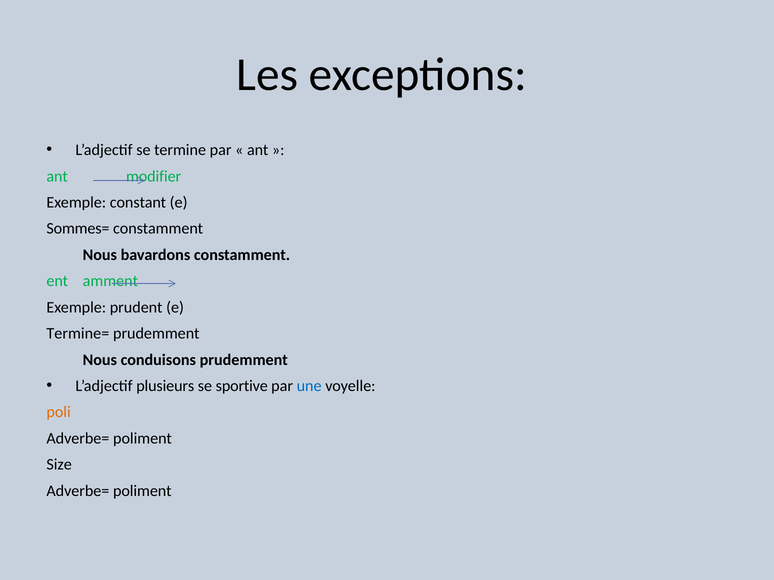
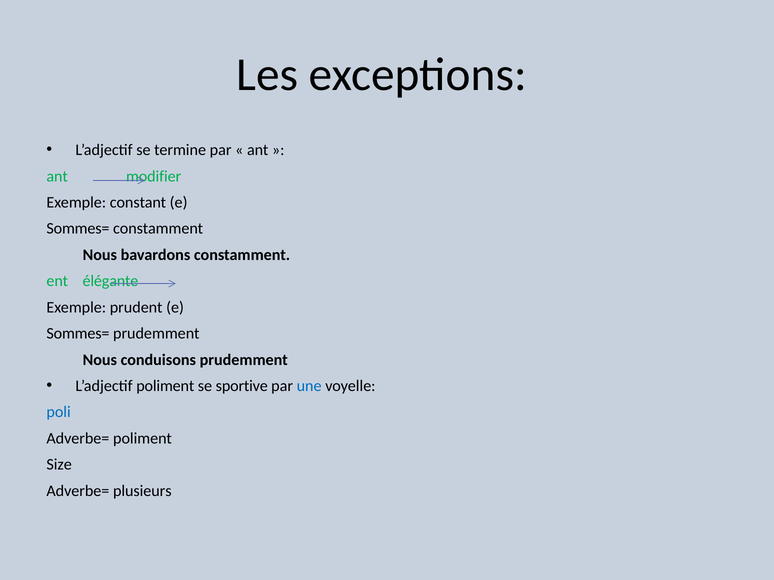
amment: amment -> élégante (110, 281)
Termine=: Termine= -> Sommes= (78, 334)
L’adjectif plusieurs: plusieurs -> poliment (165, 386)
poli colour: orange -> blue (59, 412)
poliment: poliment -> plusieurs (142, 491)
